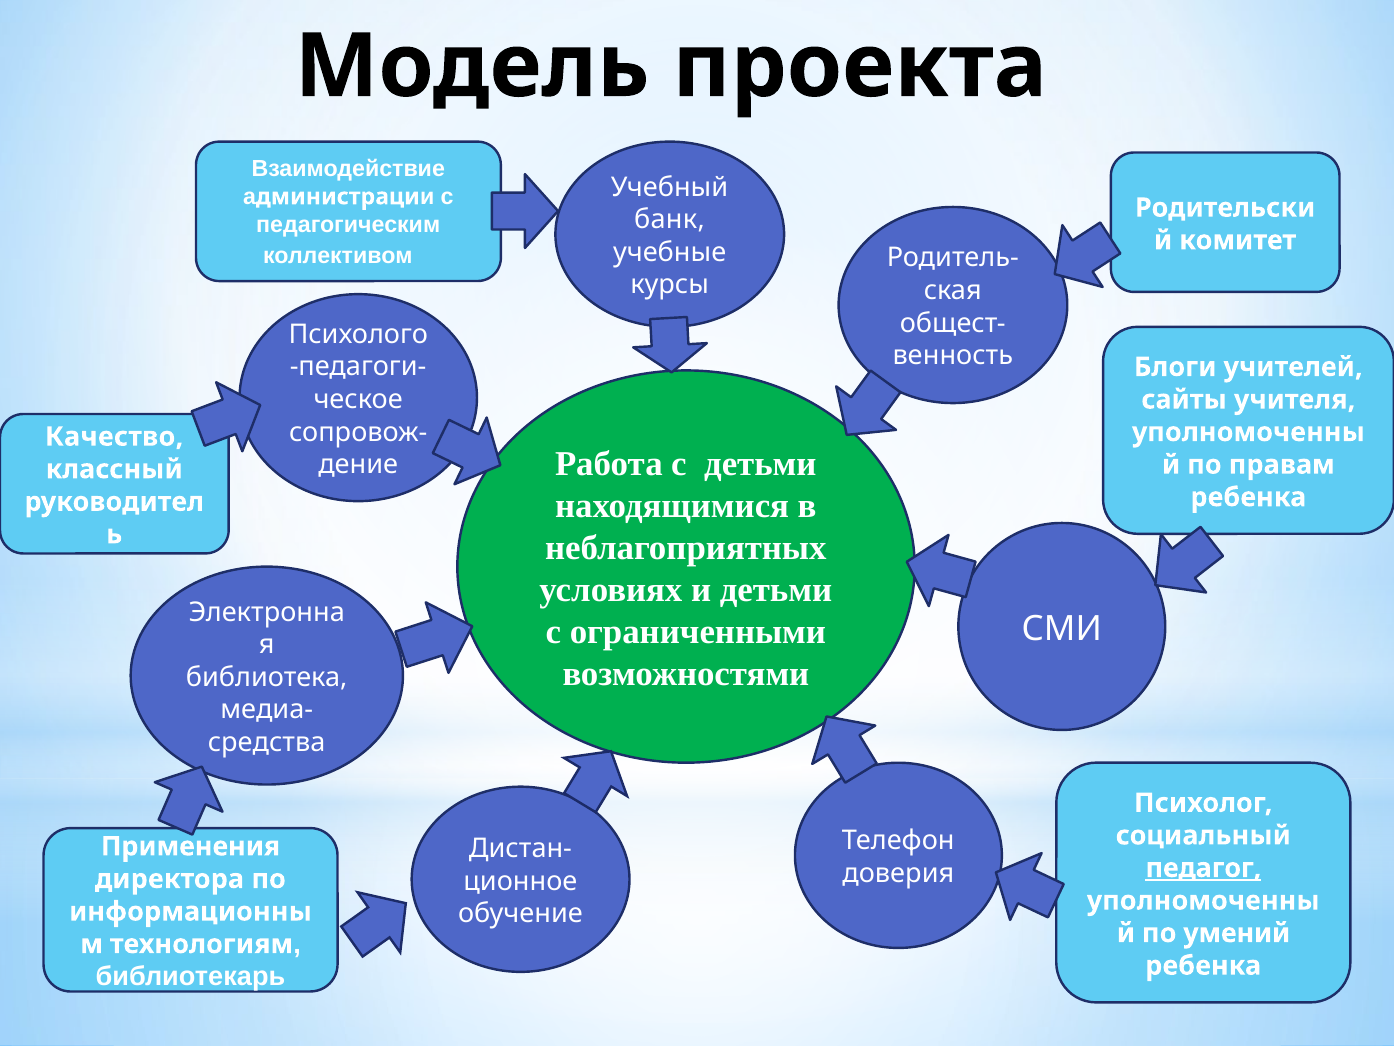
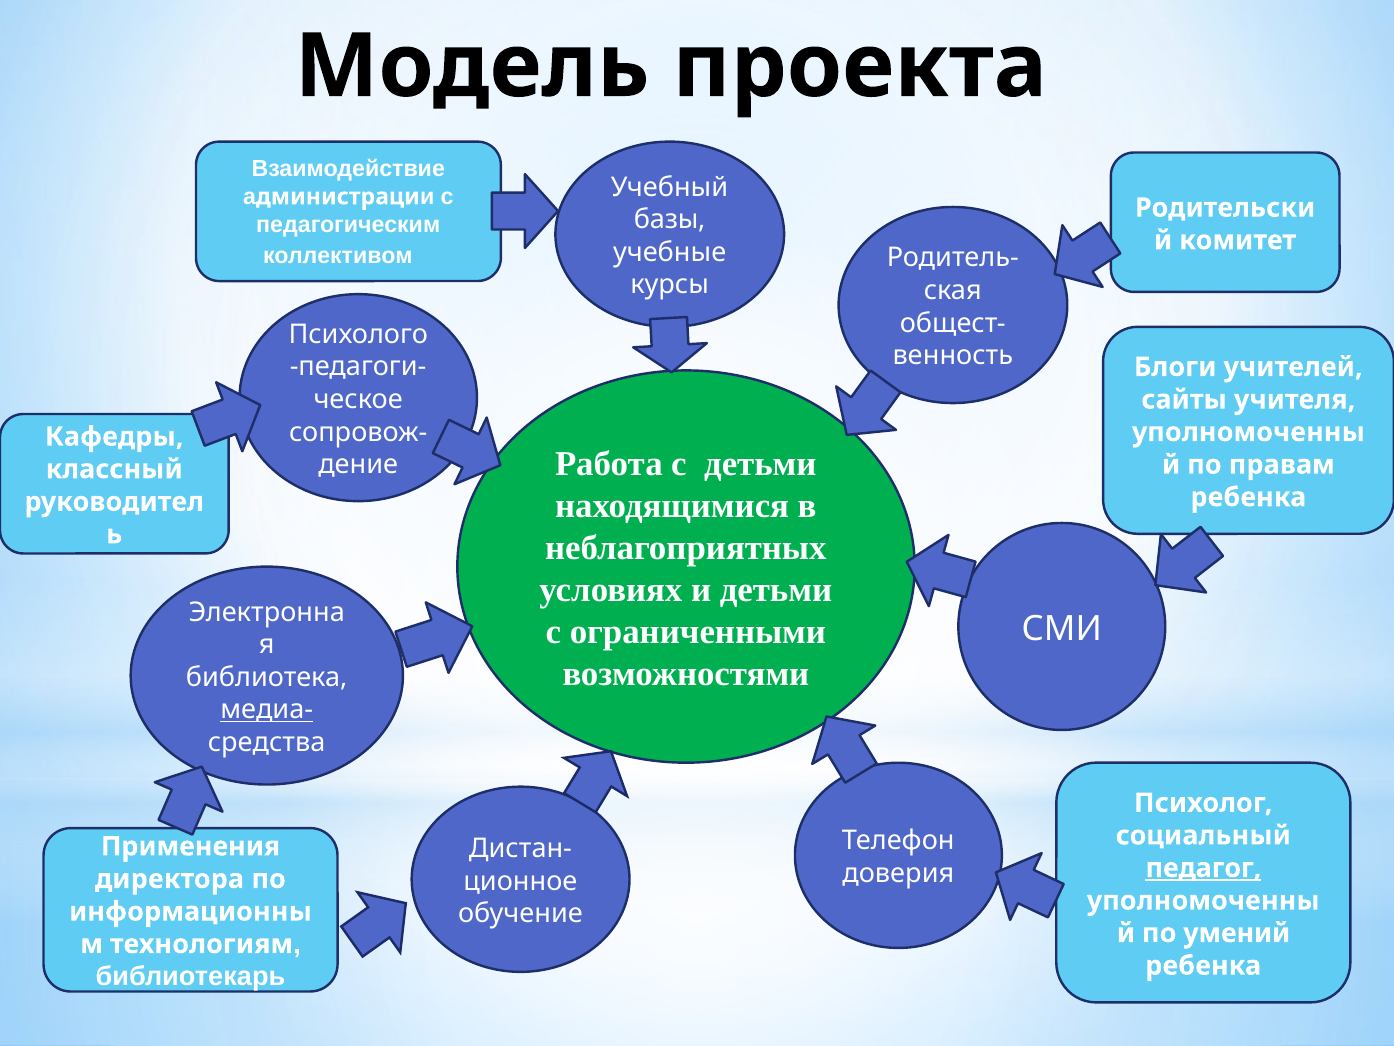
банк: банк -> базы (670, 220)
Качество: Качество -> Кафедры (114, 437)
медиа- underline: none -> present (267, 710)
